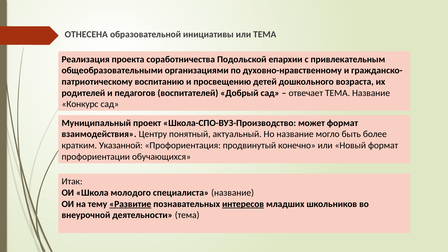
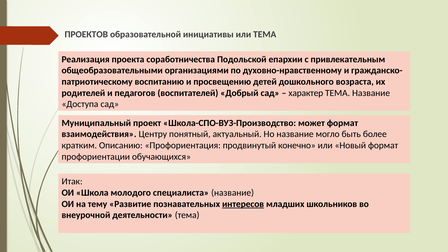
ОТНЕСЕНА: ОТНЕСЕНА -> ПРОЕКТОВ (86, 34)
отвечает: отвечает -> характер (306, 93)
Конкурс: Конкурс -> Доступа (80, 104)
Указанной: Указанной -> Описанию (121, 145)
Развитие underline: present -> none (130, 204)
